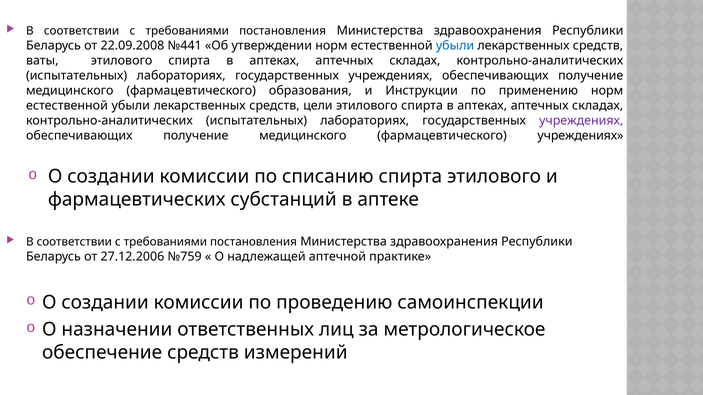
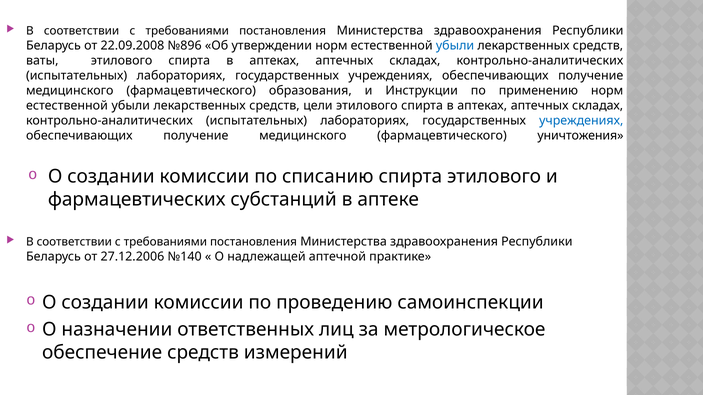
№441: №441 -> №896 (185, 46)
учреждениях colour: purple -> blue (581, 121)
фармацевтического учреждениях: учреждениях -> уничтожения (580, 136)
№759: №759 -> №140 (185, 257)
